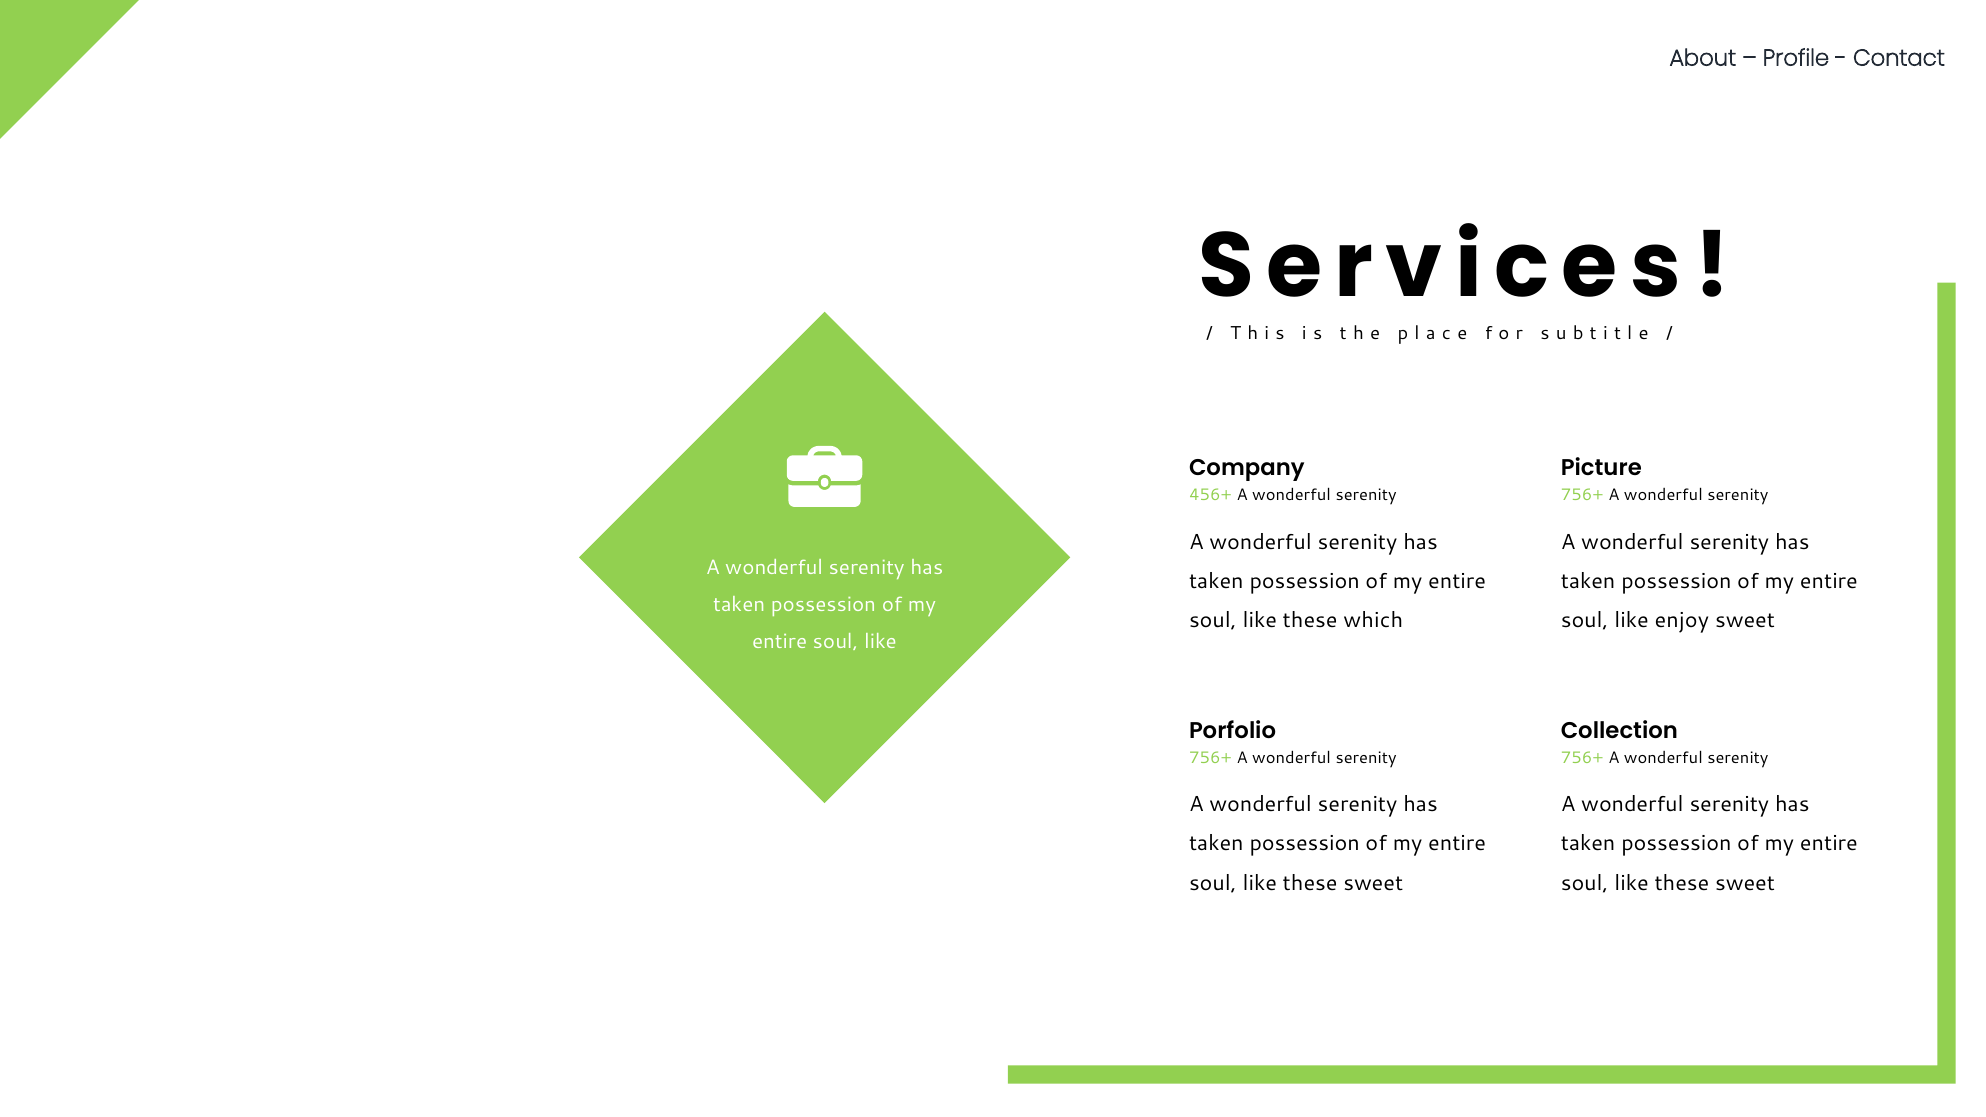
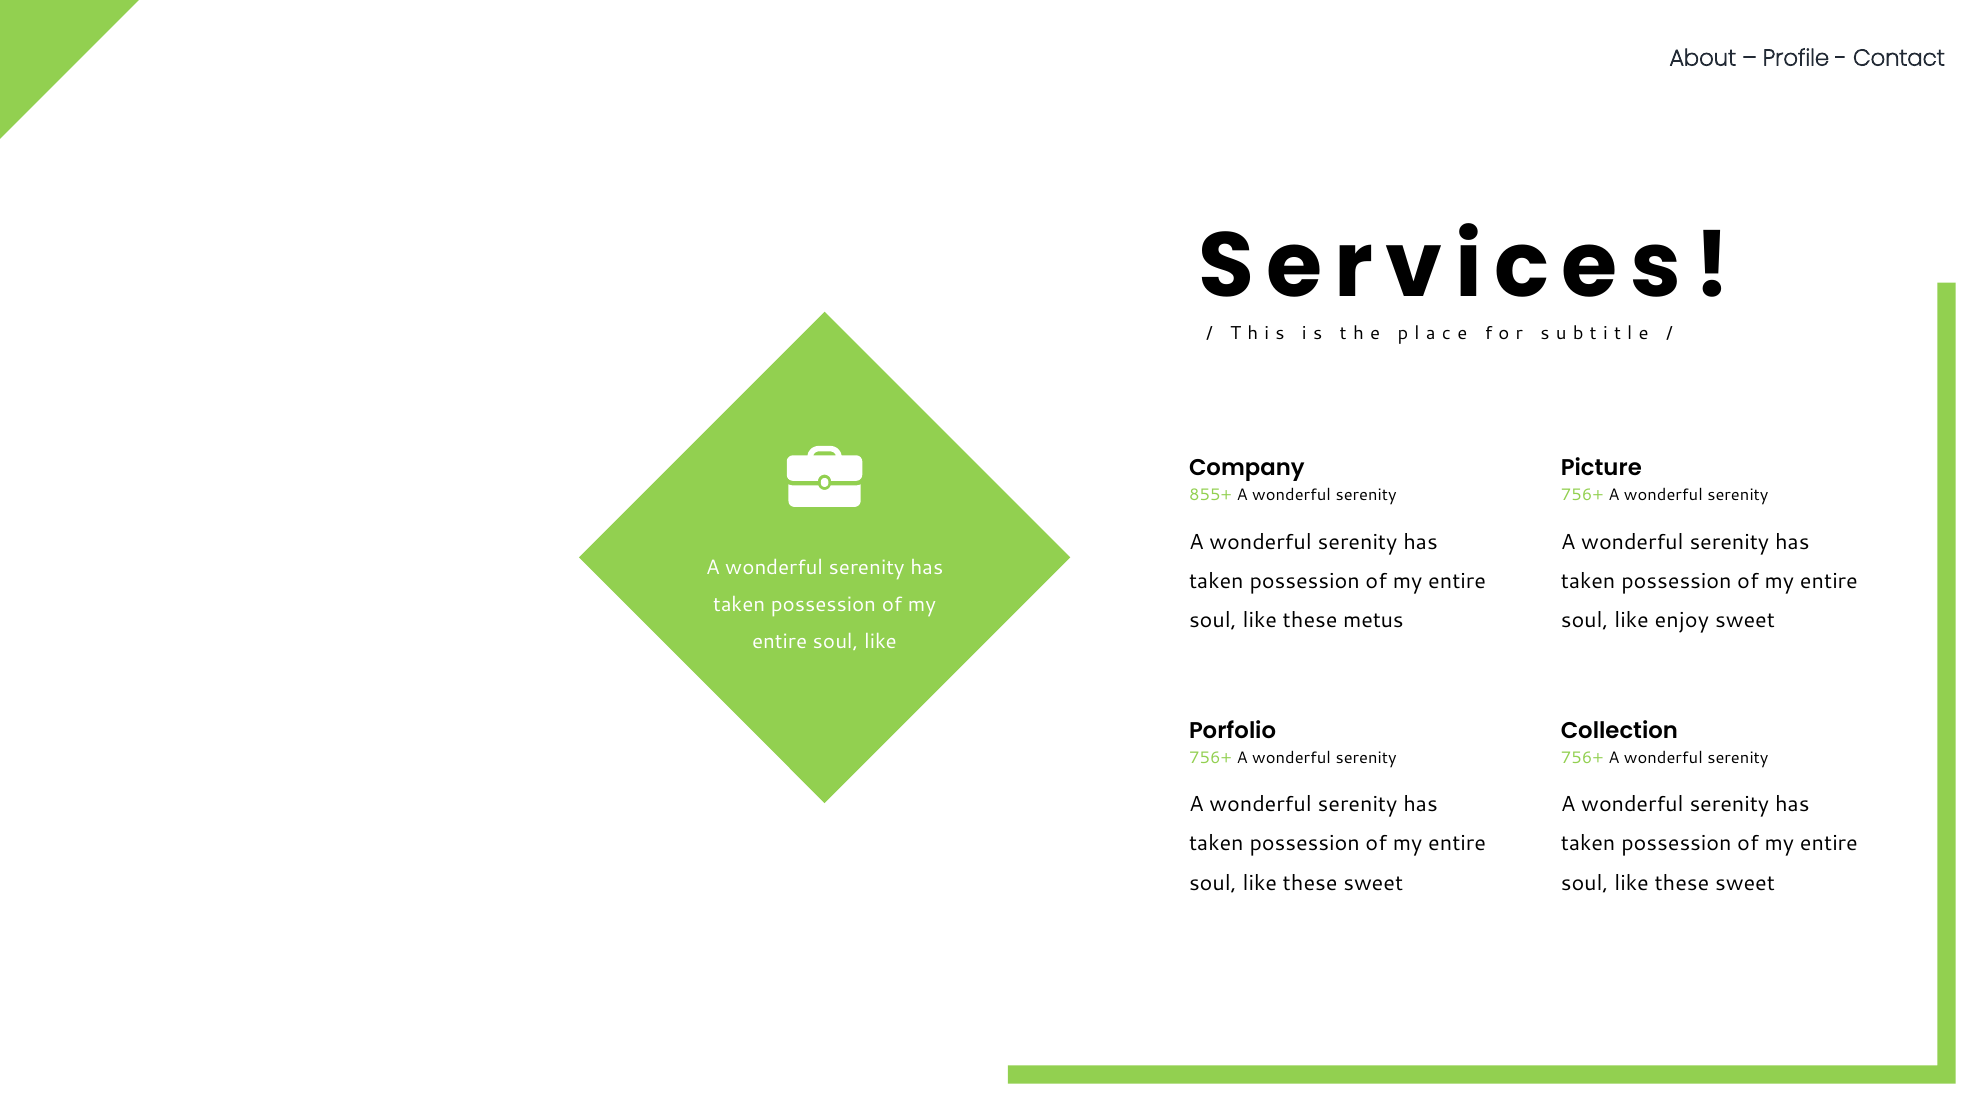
456+: 456+ -> 855+ (1210, 496)
which: which -> metus (1373, 620)
